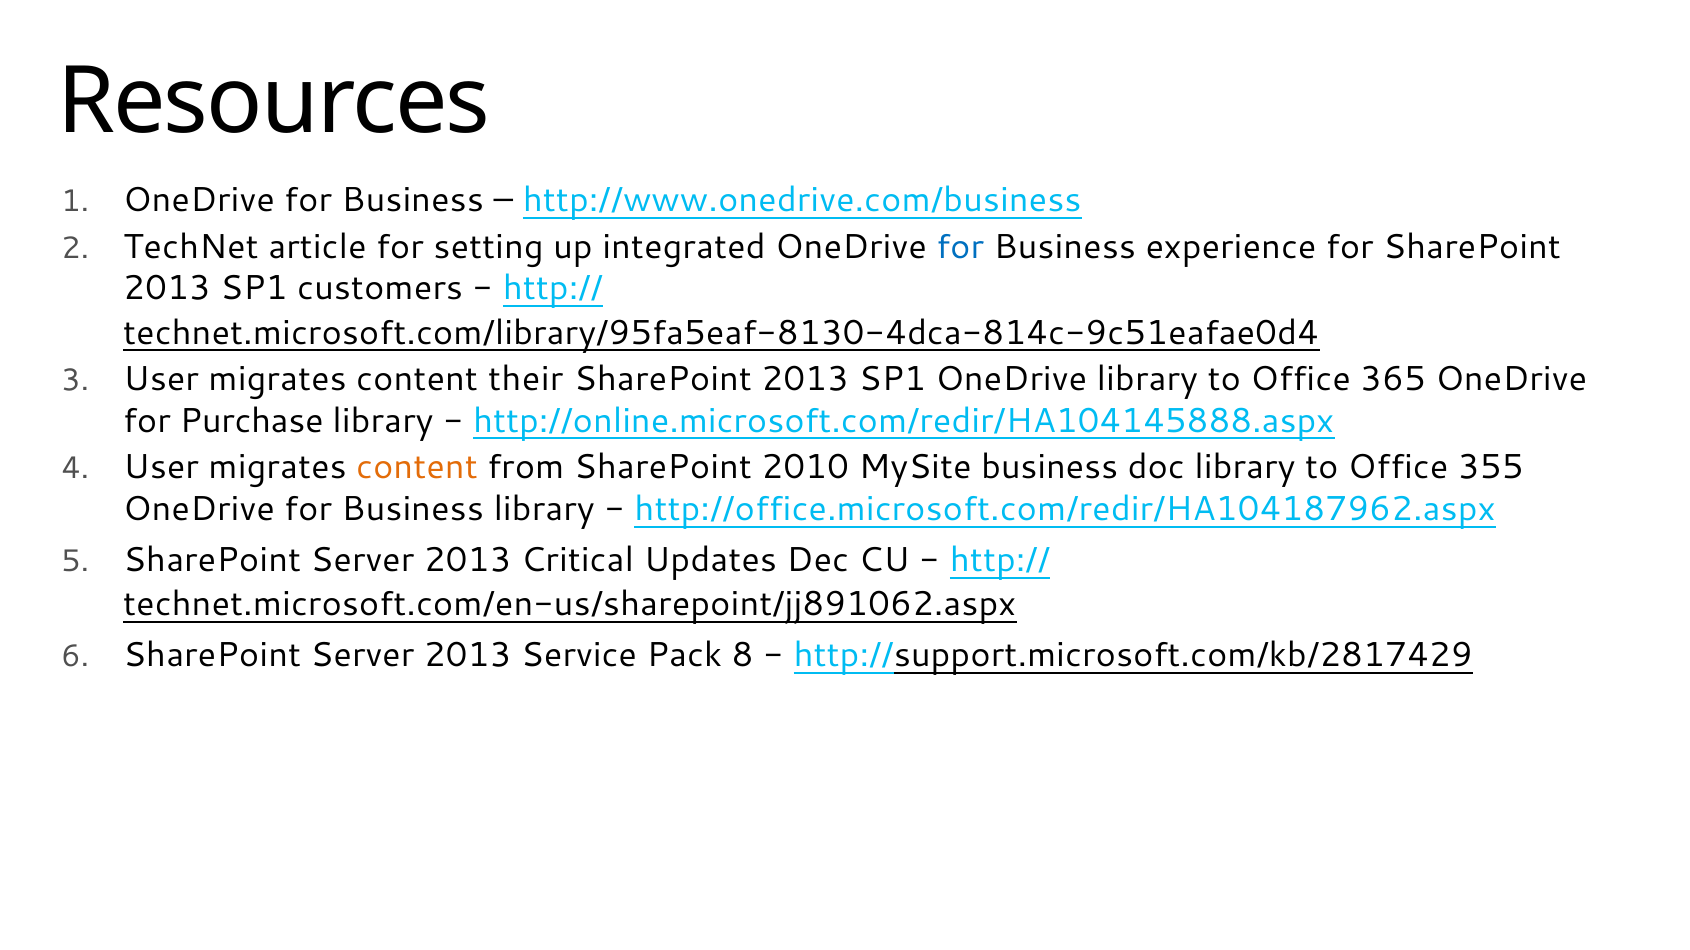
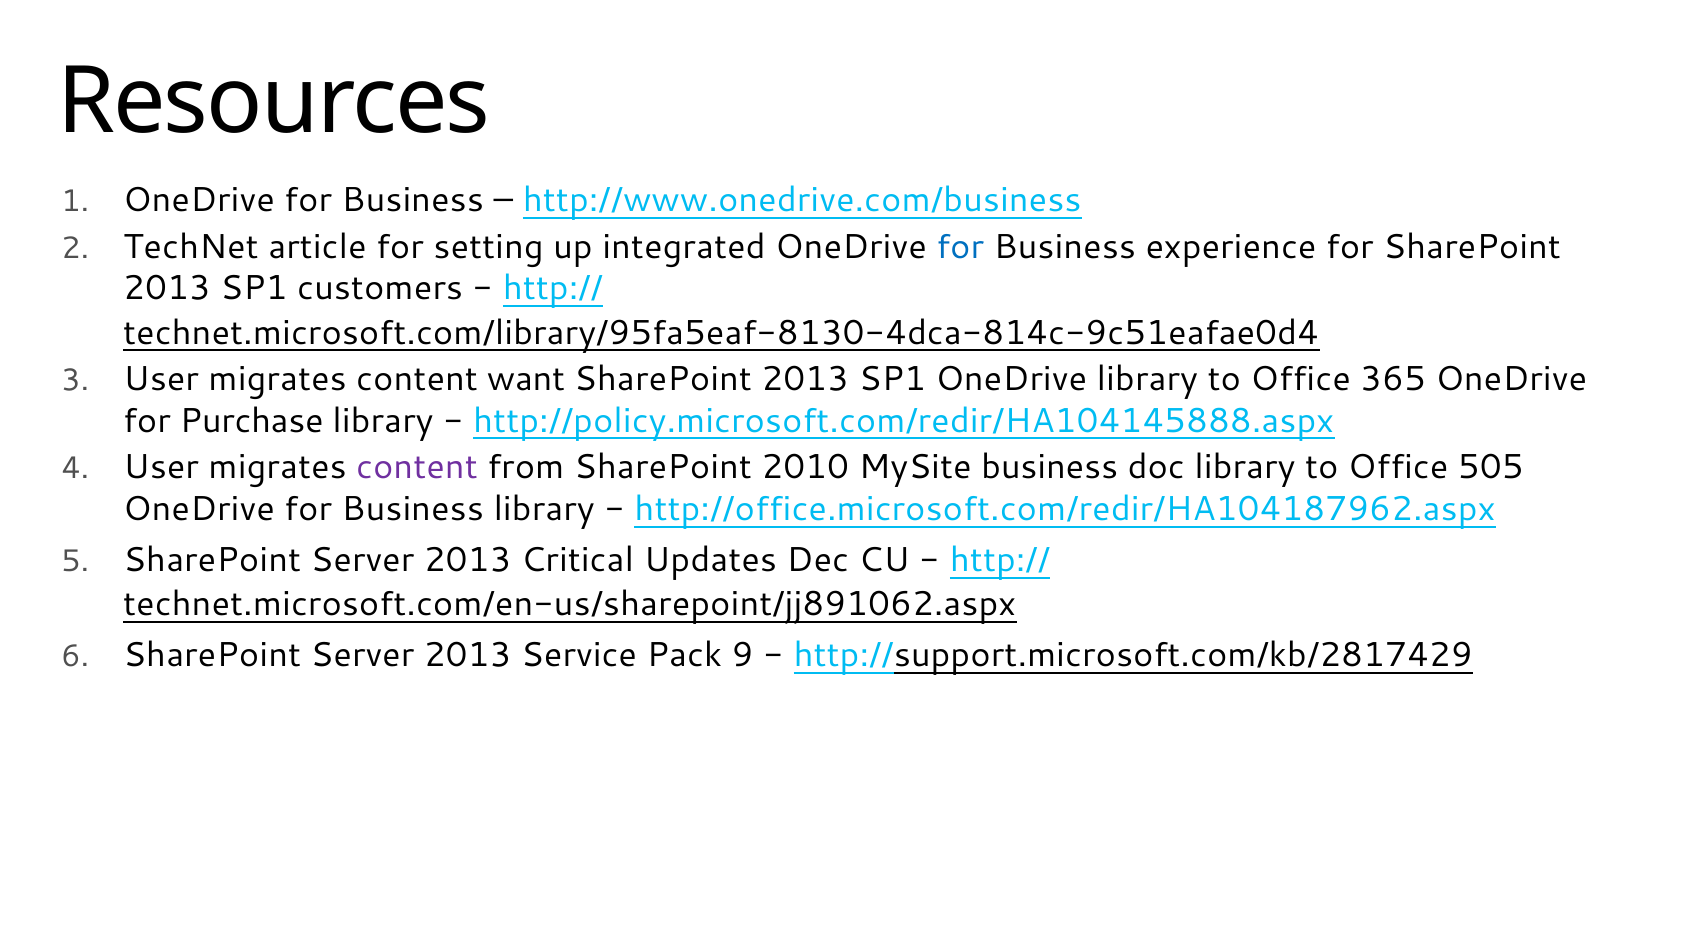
their: their -> want (526, 379)
http://online.microsoft.com/redir/HA104145888.aspx: http://online.microsoft.com/redir/HA104145888.aspx -> http://policy.microsoft.com/redir/HA104145888.aspx (904, 421)
content colour: orange -> purple (417, 468)
355: 355 -> 505 (1491, 468)
8: 8 -> 9 (743, 656)
